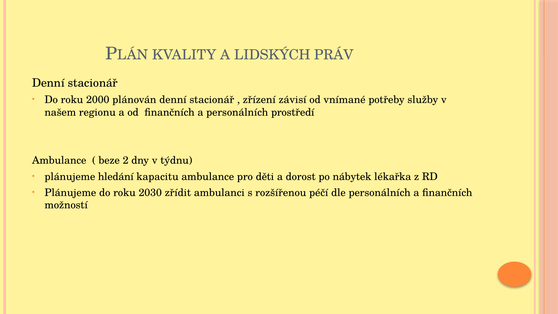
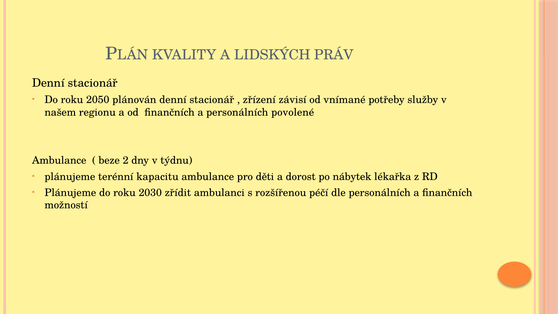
2000: 2000 -> 2050 (98, 100)
prostředí: prostředí -> povolené (293, 112)
hledání: hledání -> terénní (116, 177)
